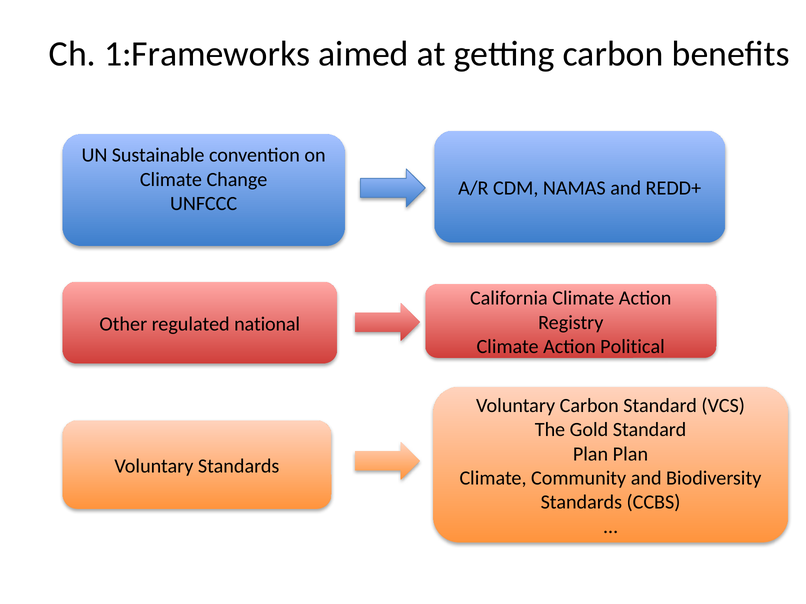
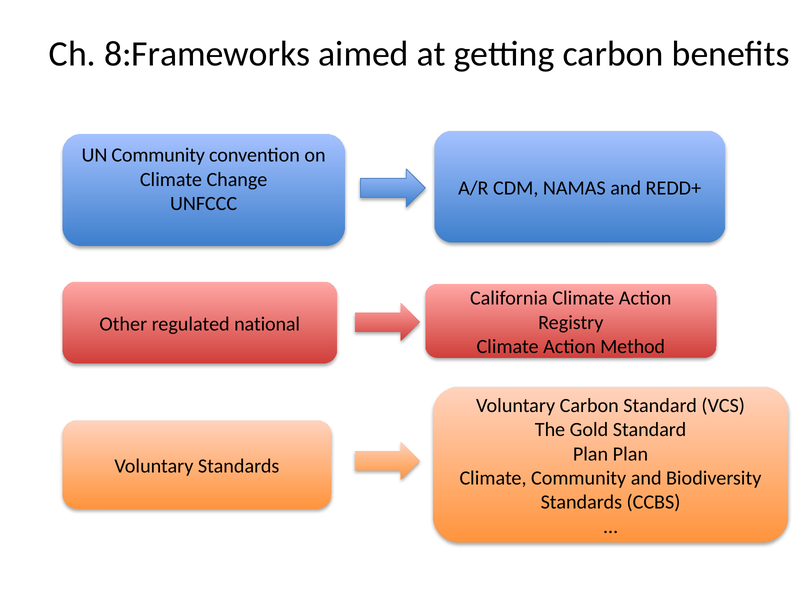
1:Frameworks: 1:Frameworks -> 8:Frameworks (207, 54)
UN Sustainable: Sustainable -> Community (158, 155)
Political: Political -> Method (633, 347)
